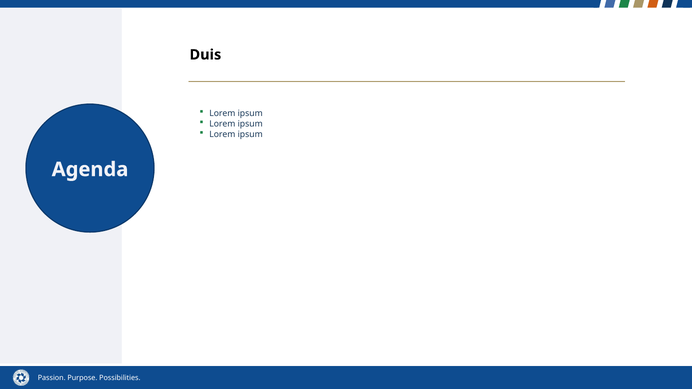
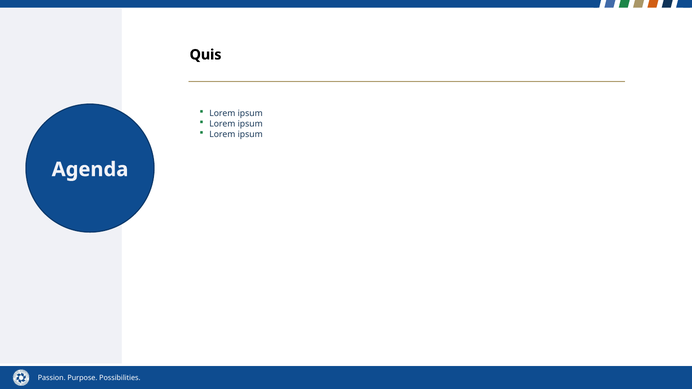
Duis: Duis -> Quis (206, 55)
